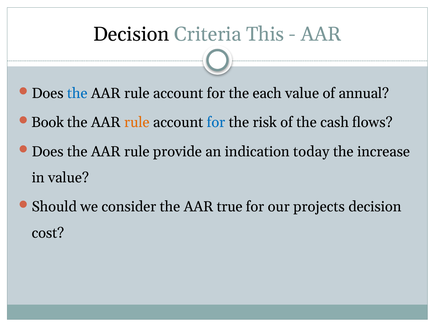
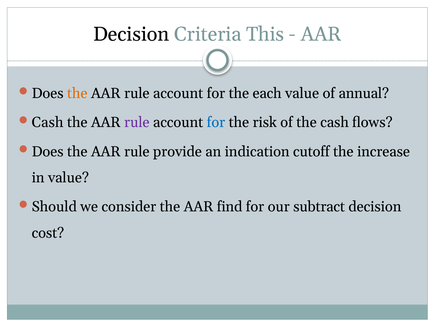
the colour: blue -> orange (77, 93)
Book: Book -> Cash (48, 122)
rule colour: orange -> purple (137, 122)
today: today -> cutoff (311, 151)
true: true -> find (230, 206)
projects: projects -> subtract (319, 206)
